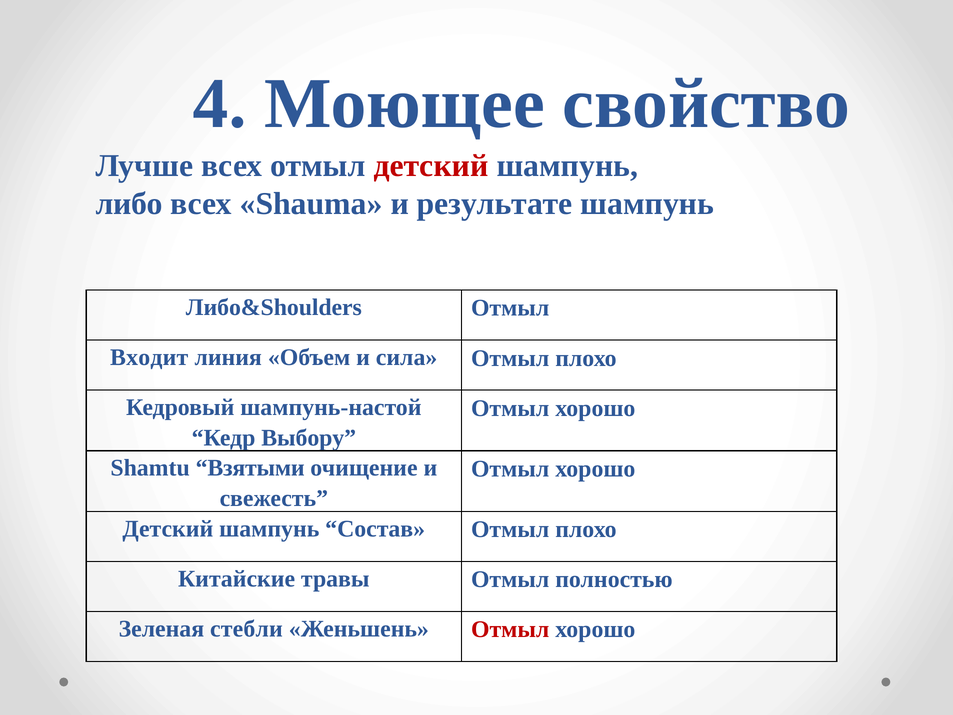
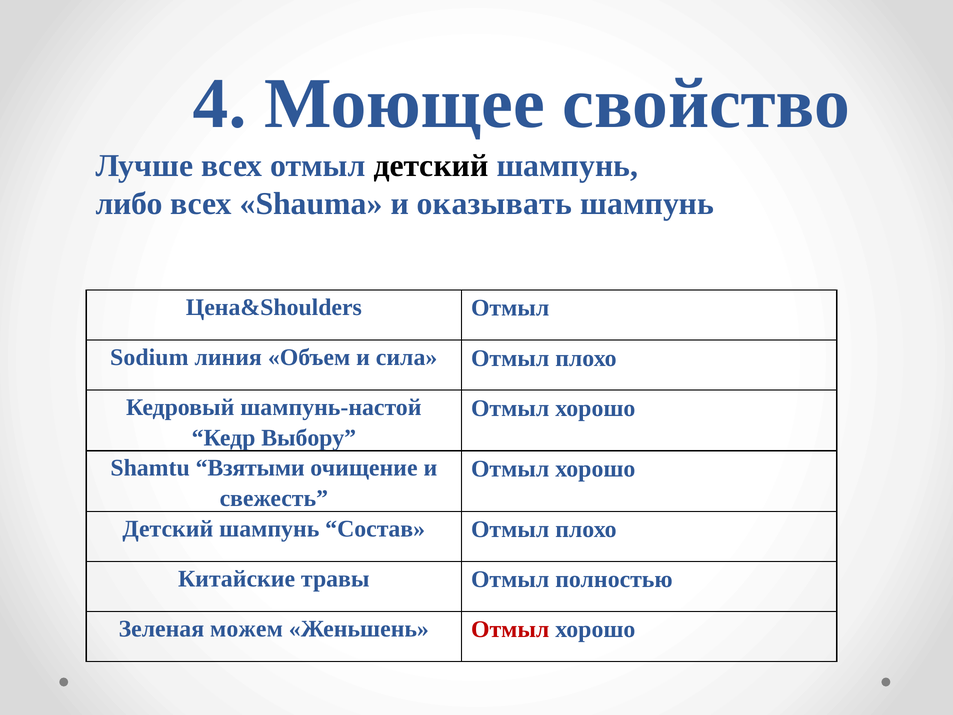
детский colour: red -> black (431, 166)
результате: результате -> оказывать (494, 204)
Либо&Shoulders: Либо&Shoulders -> Цена&Shoulders (274, 307)
Входит: Входит -> Sodium (149, 357)
стебли: стебли -> можем (246, 629)
